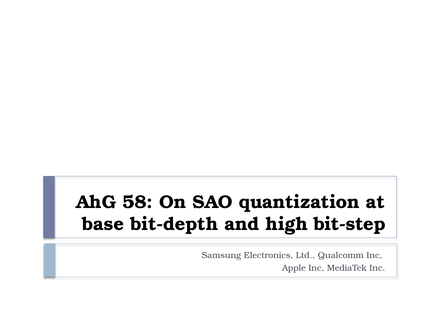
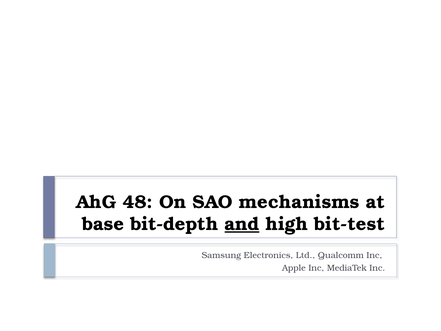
58: 58 -> 48 (138, 202)
quantization: quantization -> mechanisms (299, 202)
and underline: none -> present (242, 224)
bit-step: bit-step -> bit-test (349, 224)
